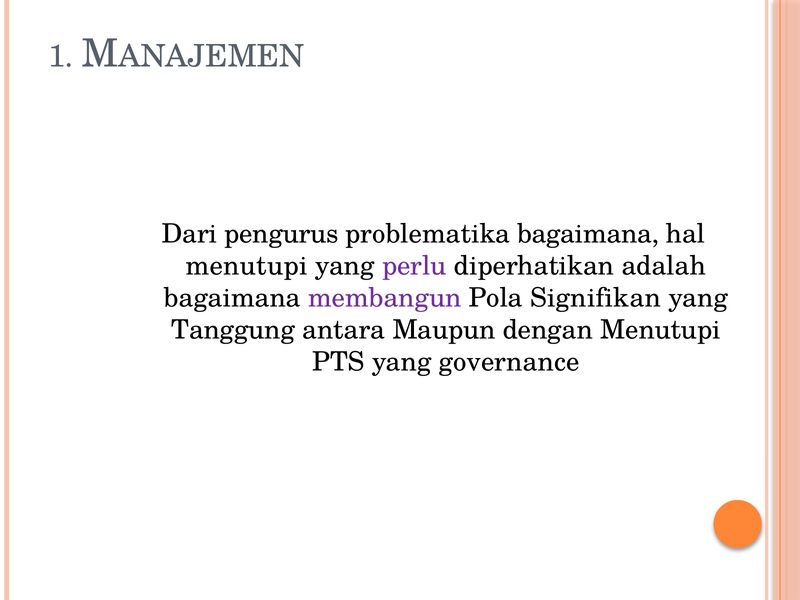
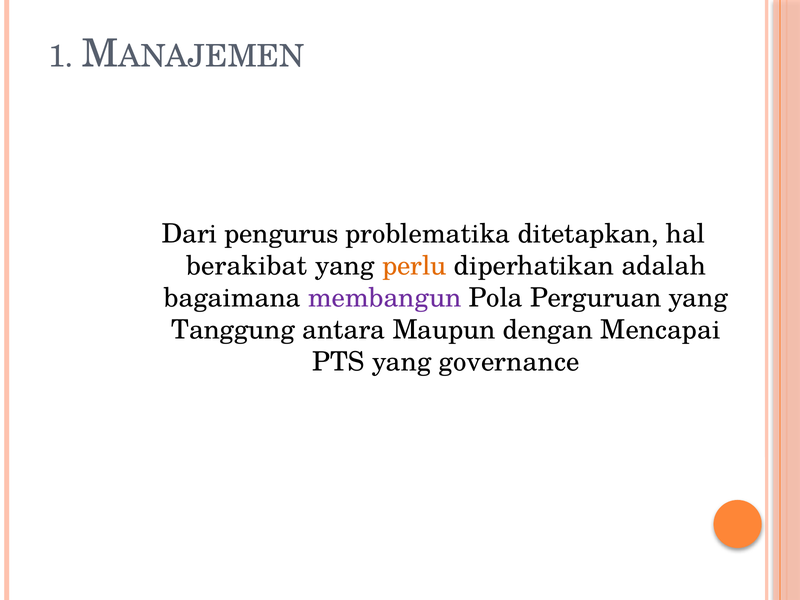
problematika bagaimana: bagaimana -> ditetapkan (588, 234)
menutupi: menutupi -> berakibat (247, 266)
perlu colour: purple -> orange (414, 266)
Signifikan: Signifikan -> Perguruan (596, 298)
dengan Menutupi: Menutupi -> Mencapai (660, 330)
